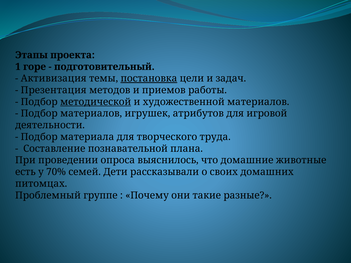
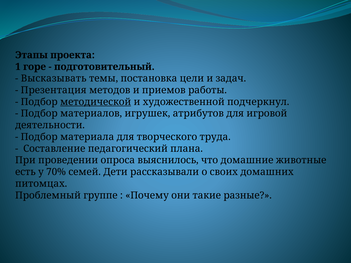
Активизация: Активизация -> Высказывать (54, 78)
постановка underline: present -> none (149, 78)
художественной материалов: материалов -> подчеркнул (258, 102)
познавательной: познавательной -> педагогический (128, 149)
